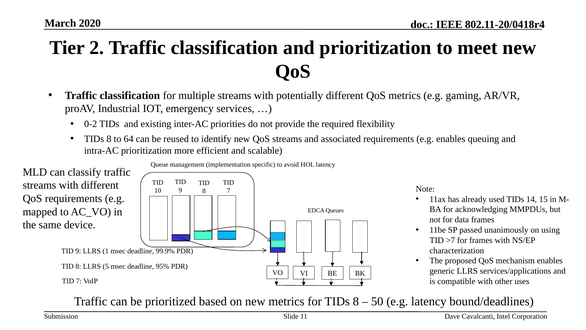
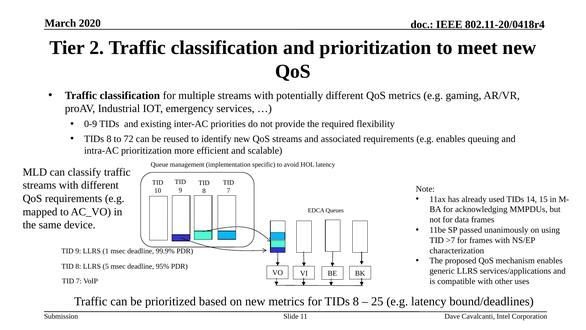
0-2: 0-2 -> 0-9 (91, 124)
64: 64 -> 72 (129, 139)
50: 50 -> 25 (377, 301)
